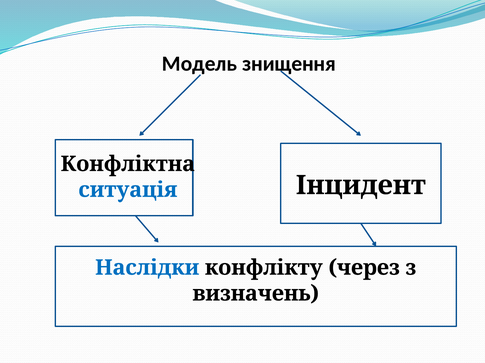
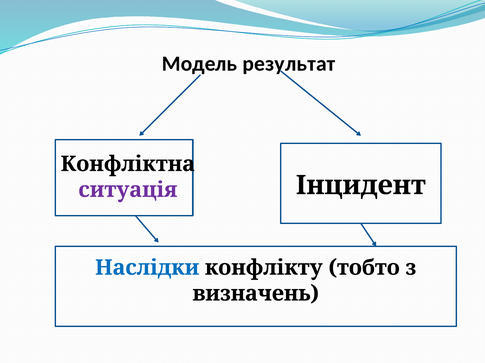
знищення: знищення -> результат (289, 64)
ситуація colour: blue -> purple (128, 190)
через: через -> тобто (364, 268)
